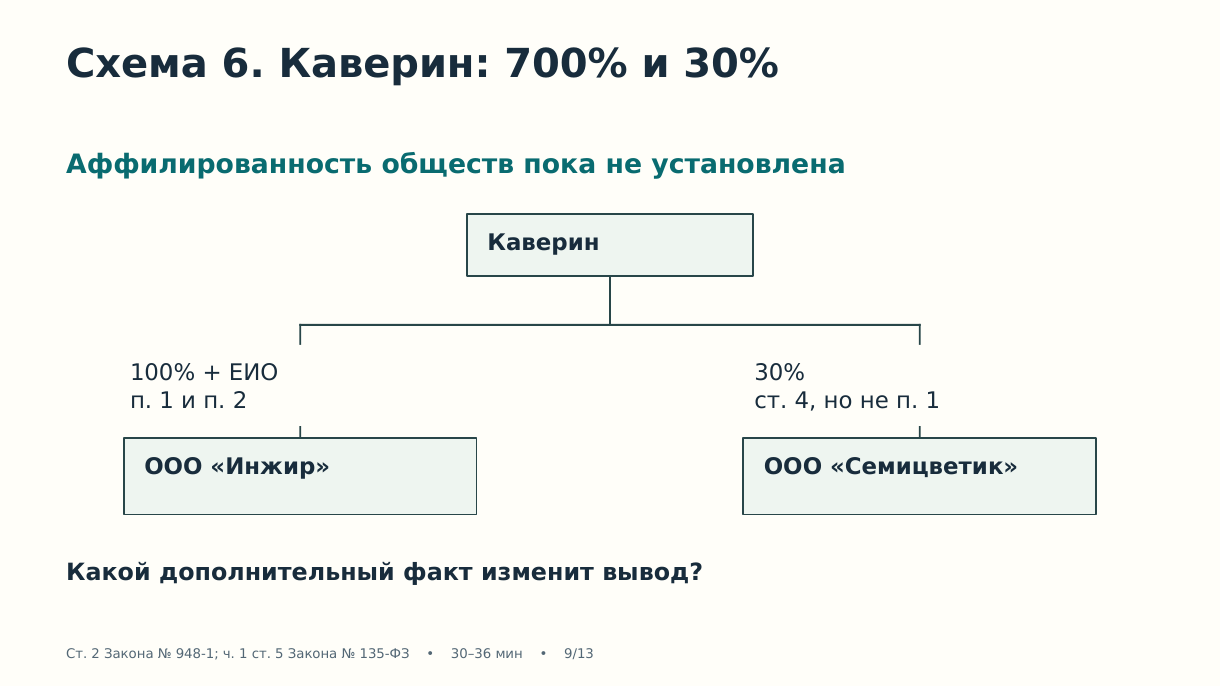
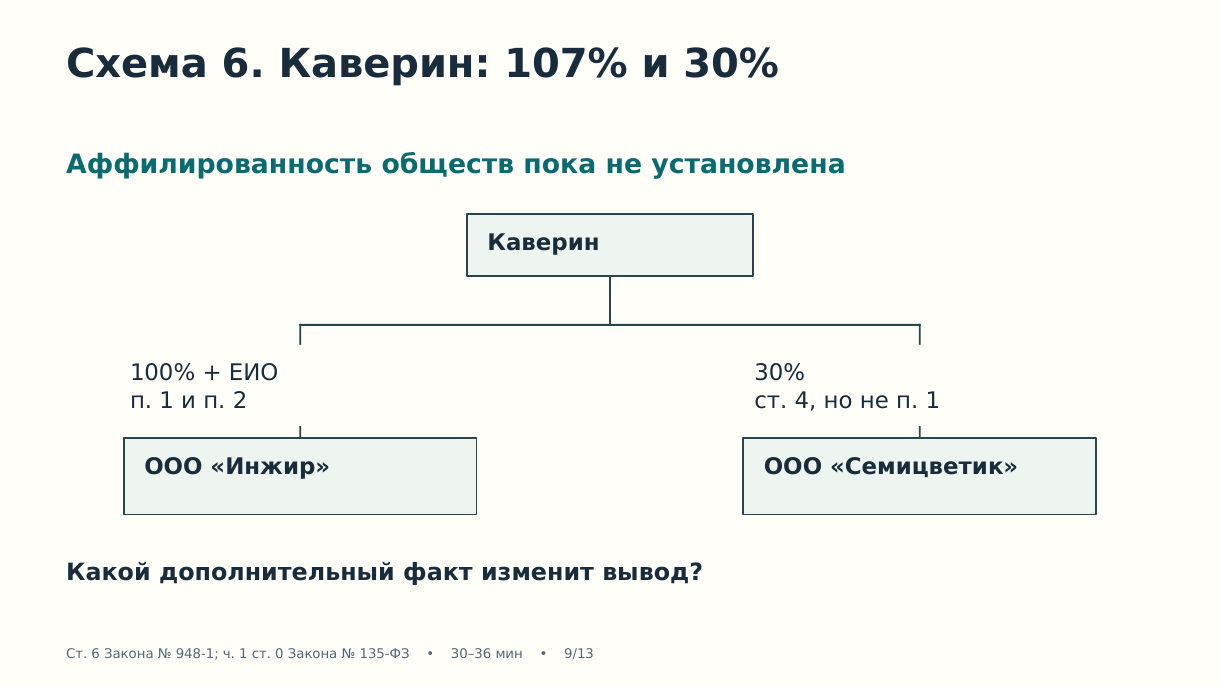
700%: 700% -> 107% (566, 65)
Ст 2: 2 -> 6 (96, 654)
5: 5 -> 0 (279, 654)
